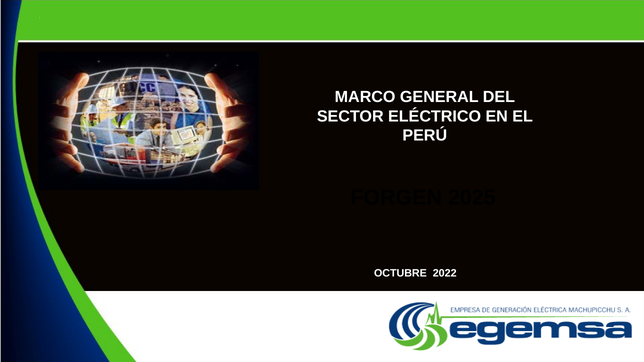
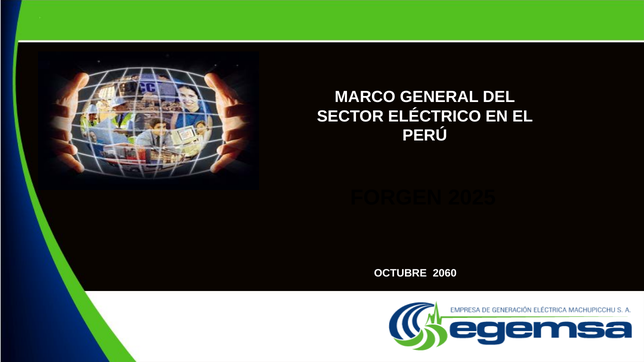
2022: 2022 -> 2060 (445, 273)
